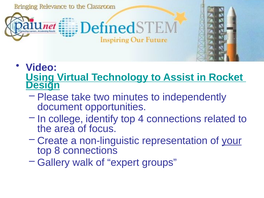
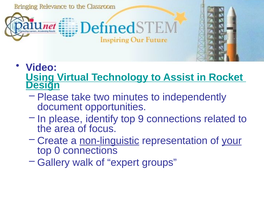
In college: college -> please (66, 119)
4: 4 -> 9 (141, 119)
non-linguistic underline: none -> present (109, 141)
8: 8 -> 0 (57, 151)
